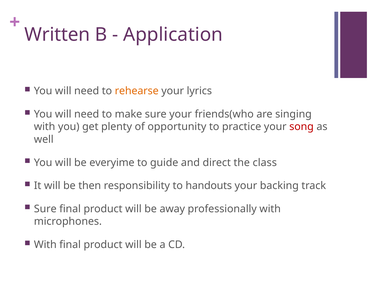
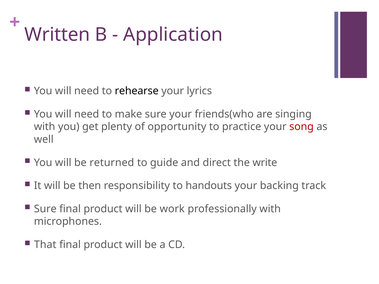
rehearse colour: orange -> black (137, 91)
everyime: everyime -> returned (112, 163)
class: class -> write (265, 163)
away: away -> work (172, 209)
With: With -> That (45, 245)
